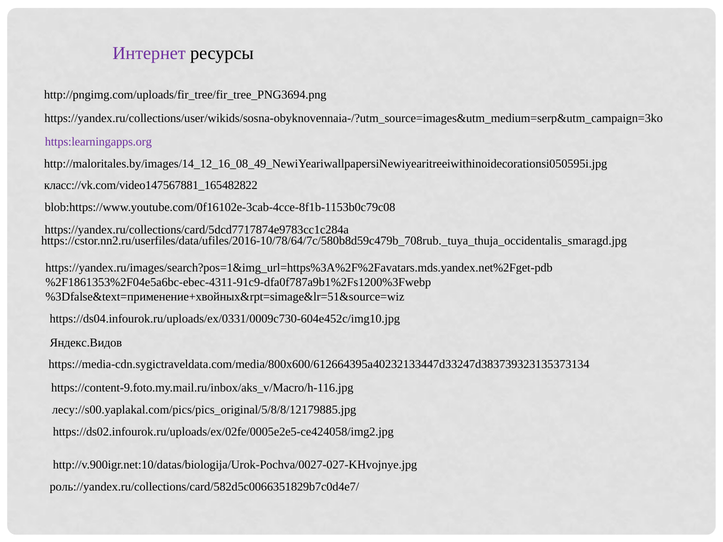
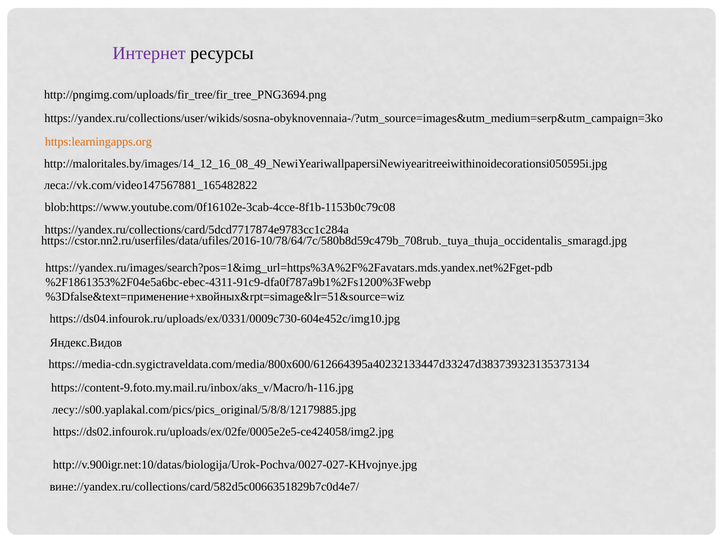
https:learningapps.org colour: purple -> orange (98, 142)
класс://vk.com/video147567881_165482822: класс://vk.com/video147567881_165482822 -> леса://vk.com/video147567881_165482822 (151, 185)
роль://yandex.ru/collections/card/582d5c0066351829b7c0d4e7/: роль://yandex.ru/collections/card/582d5c0066351829b7c0d4e7/ -> вине://yandex.ru/collections/card/582d5c0066351829b7c0d4e7/ (204, 487)
